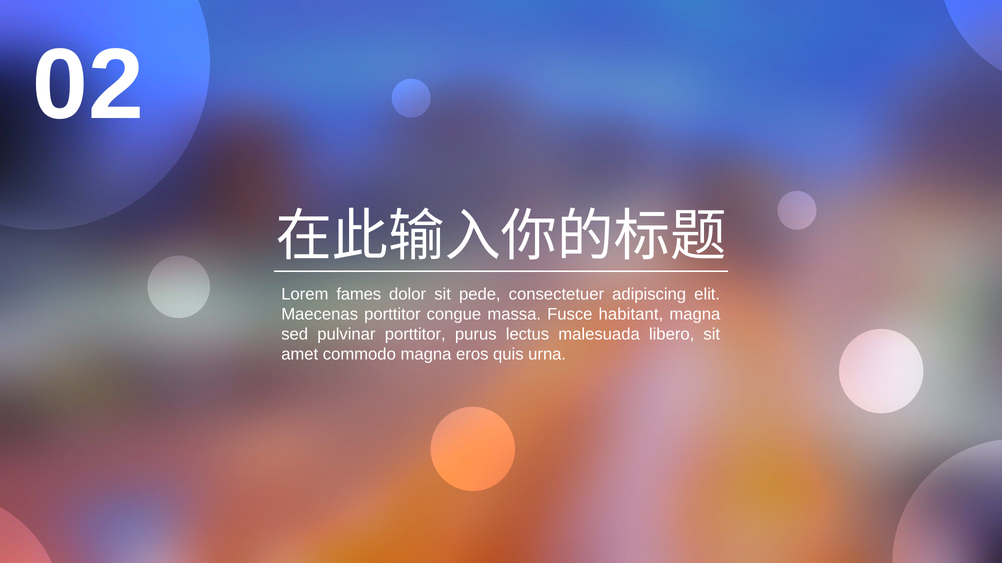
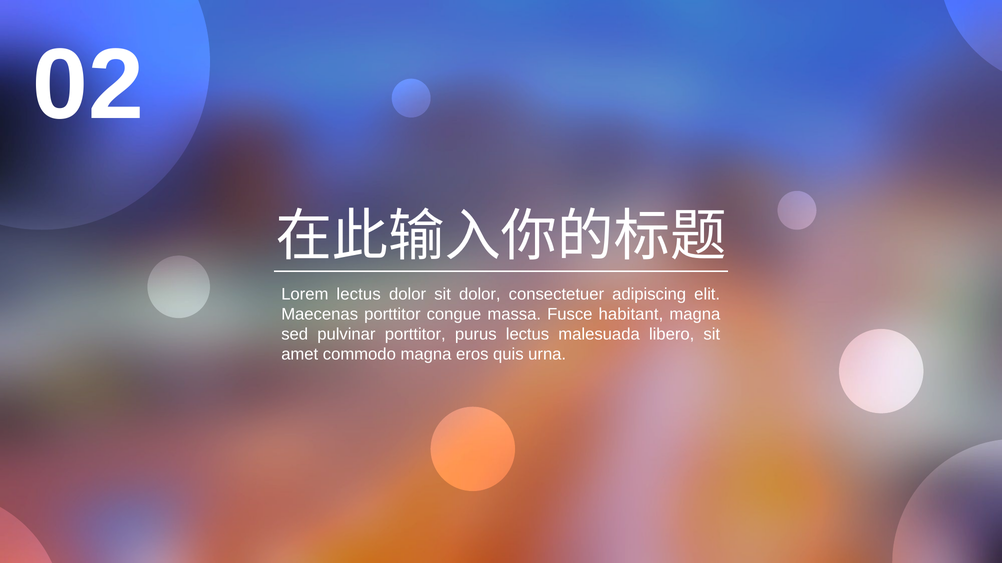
Lorem fames: fames -> lectus (359, 294)
sit pede: pede -> dolor (480, 294)
